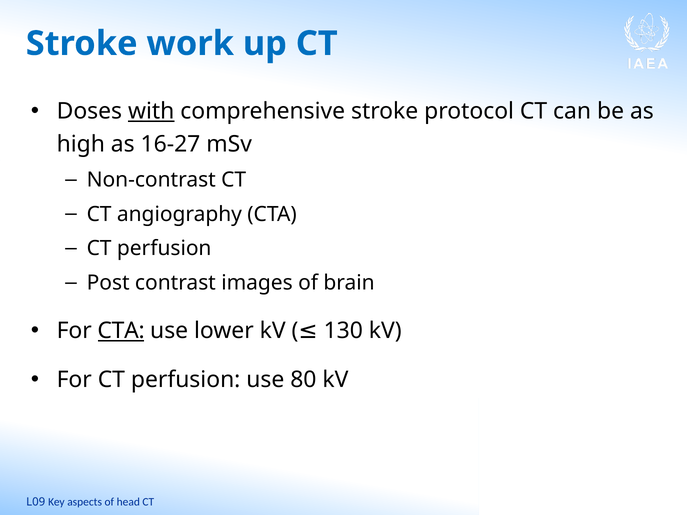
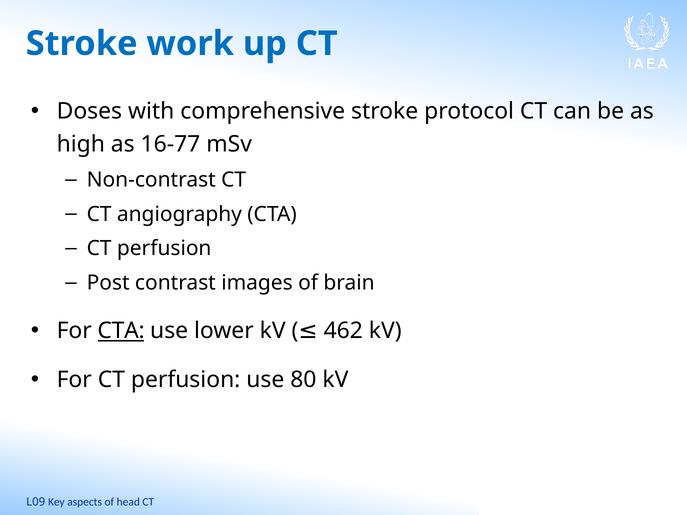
with underline: present -> none (151, 111)
16-27: 16-27 -> 16-77 (170, 144)
130: 130 -> 462 (343, 331)
